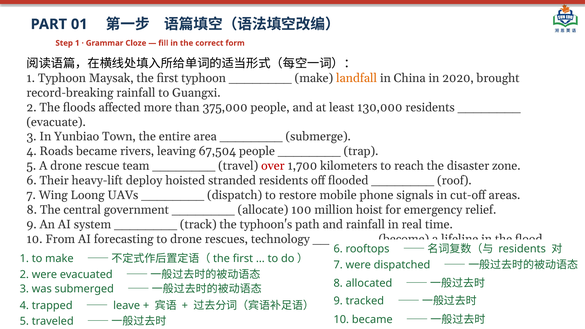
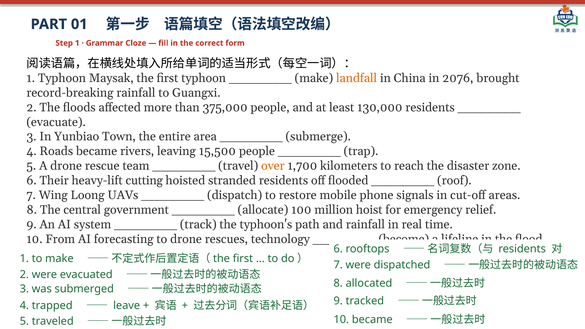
2020: 2020 -> 2076 (458, 78)
67,504: 67,504 -> 15,500 (217, 151)
over colour: red -> orange (273, 166)
deploy: deploy -> cutting (144, 181)
